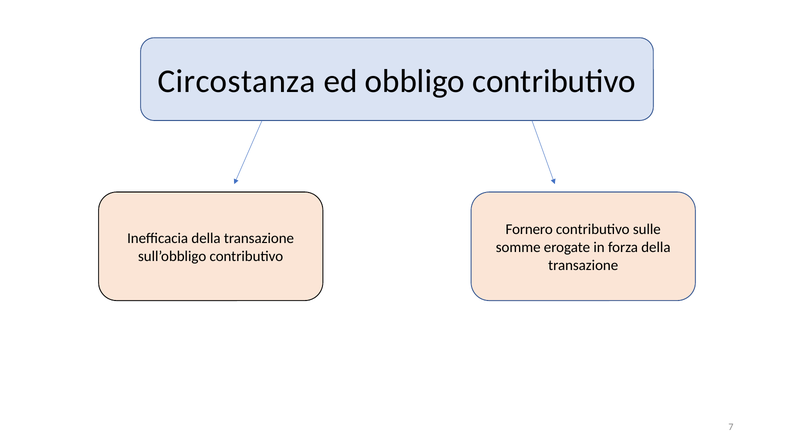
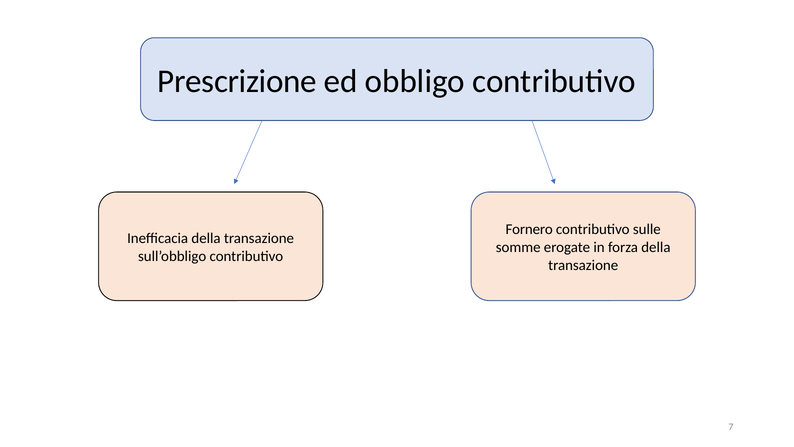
Circostanza: Circostanza -> Prescrizione (237, 81)
